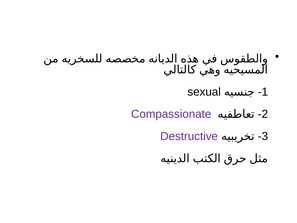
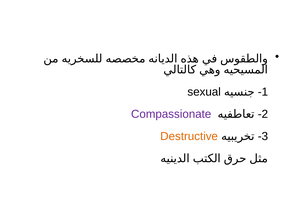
Destructive colour: purple -> orange (189, 136)
